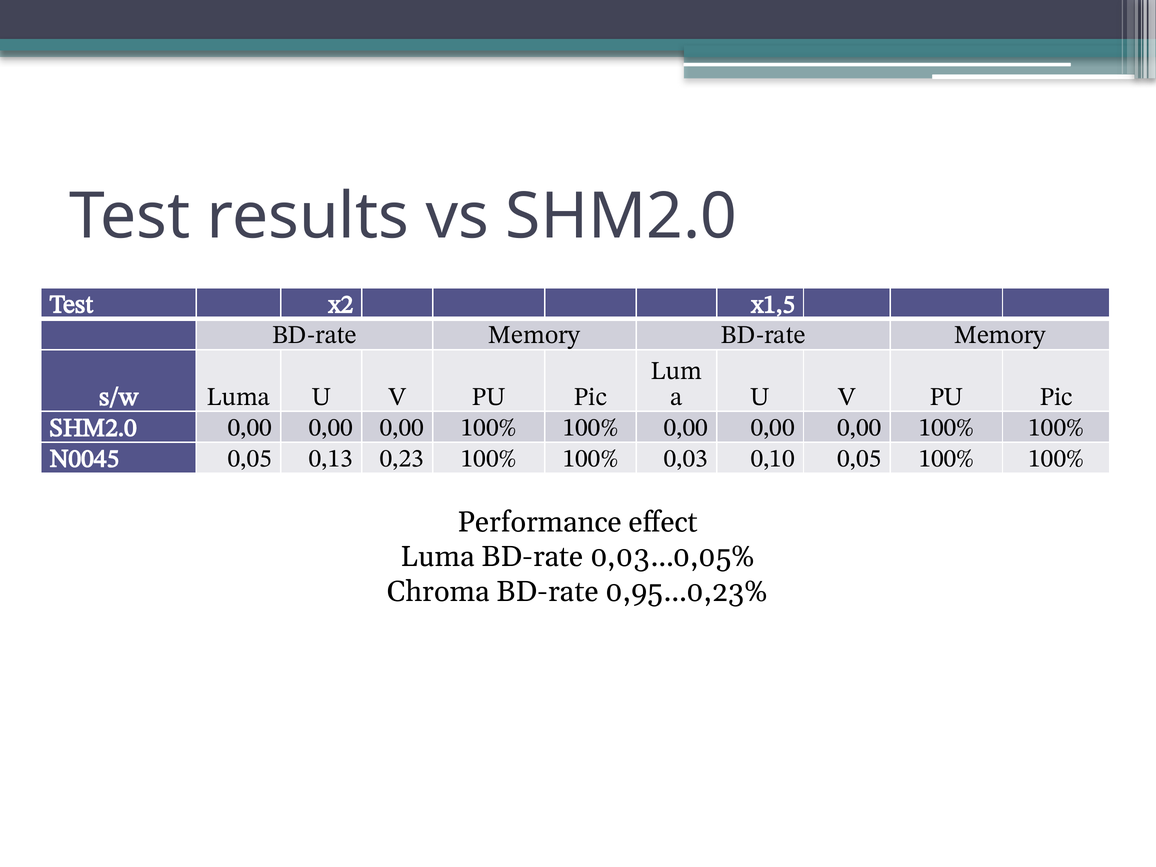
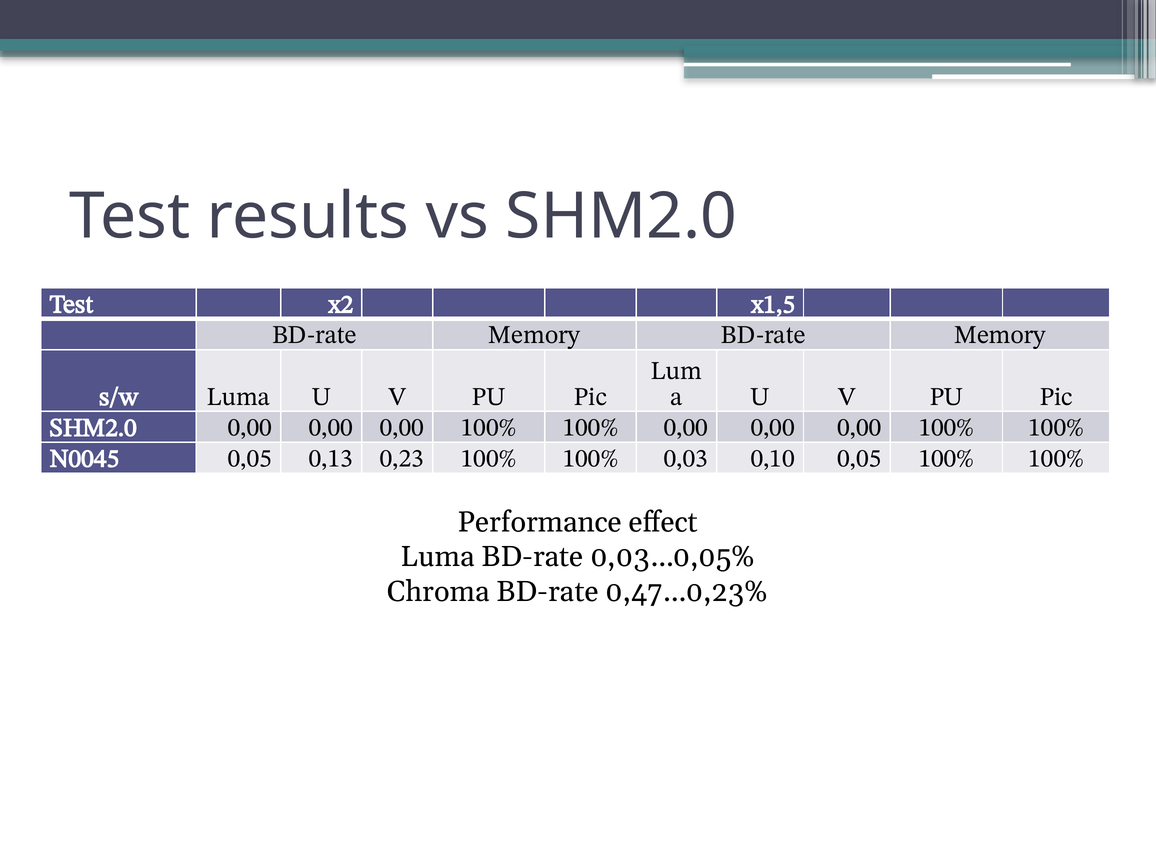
0,95…0,23%: 0,95…0,23% -> 0,47…0,23% (687, 592)
